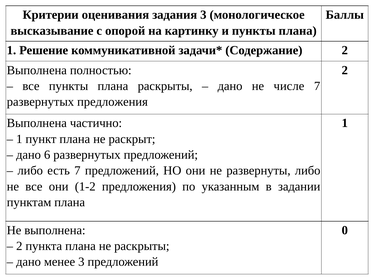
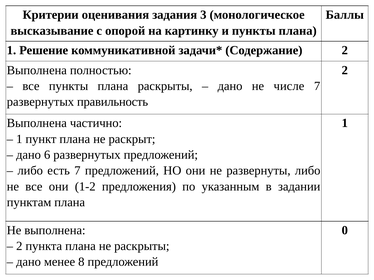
развернутых предложения: предложения -> правильность (113, 102)
менее 3: 3 -> 8 (81, 262)
